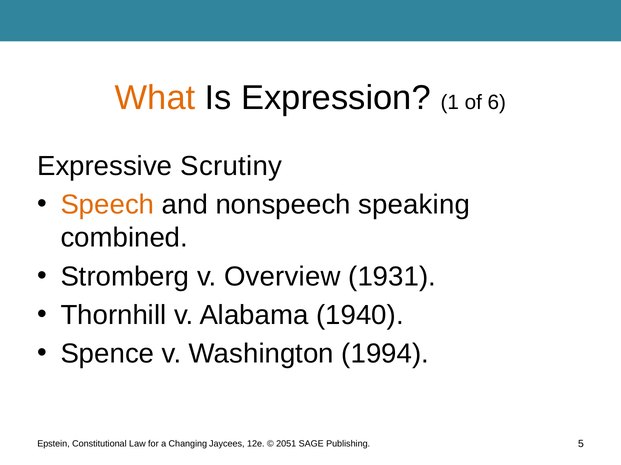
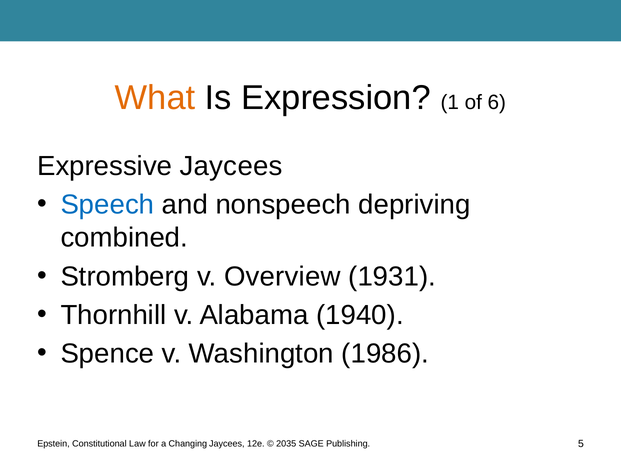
Expressive Scrutiny: Scrutiny -> Jaycees (231, 167)
Speech colour: orange -> blue (107, 205)
speaking: speaking -> depriving (414, 205)
1994: 1994 -> 1986 (385, 354)
2051: 2051 -> 2035 (286, 445)
